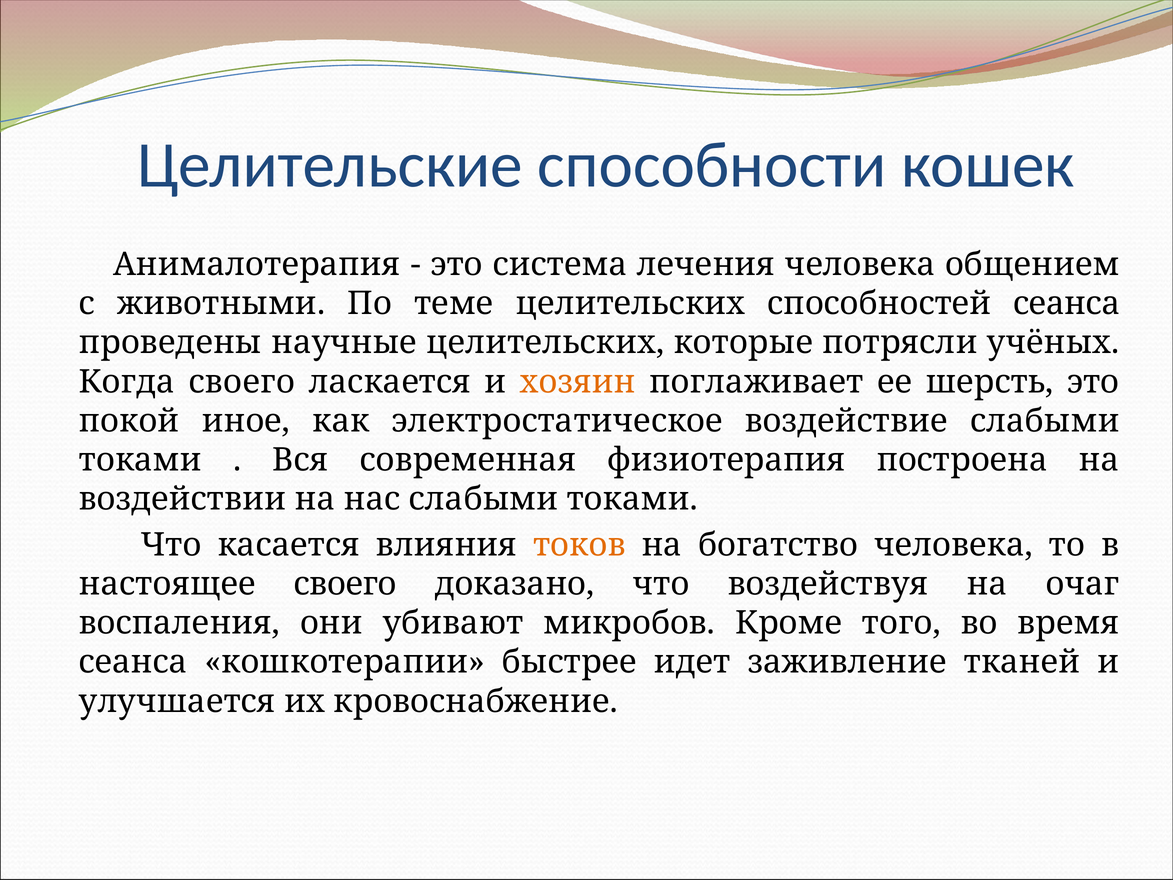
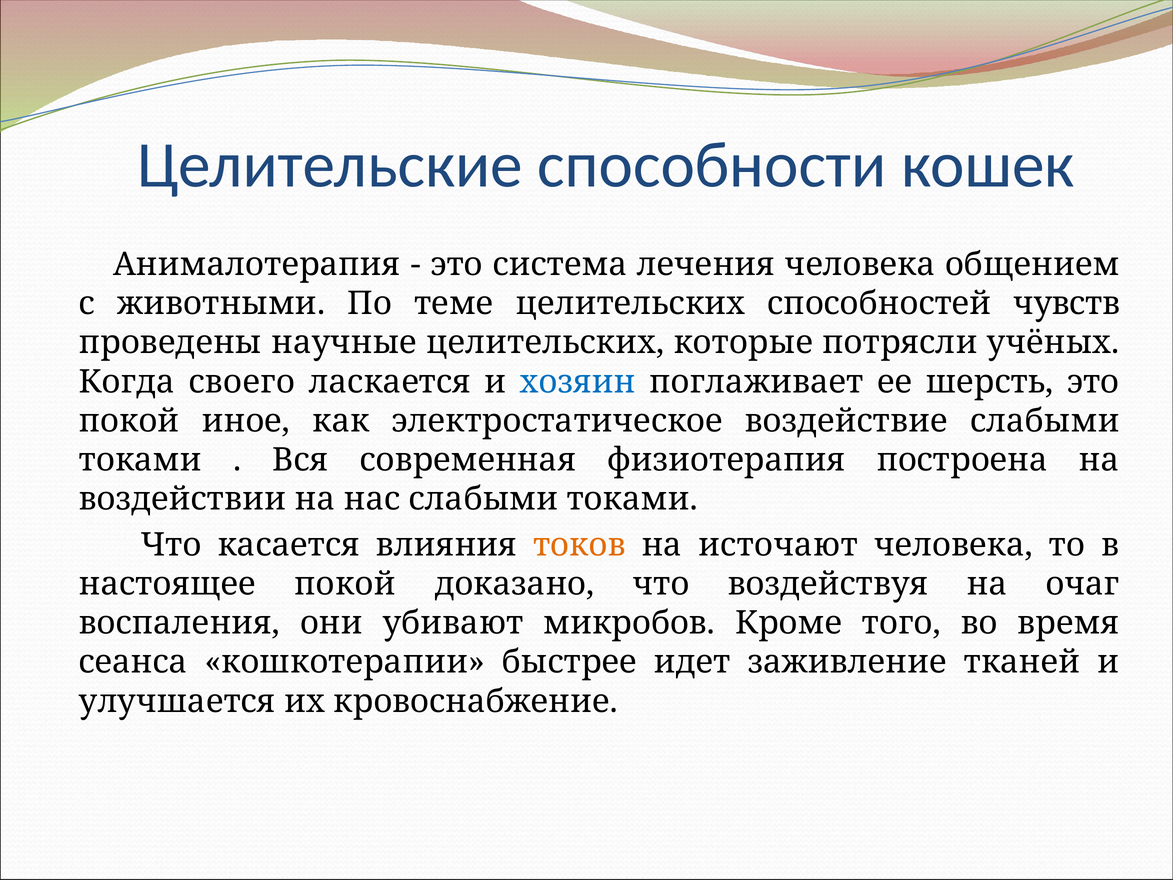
способностей сеанса: сеанса -> чувств (1067, 303)
хозяин colour: orange -> blue (578, 382)
богатство: богатство -> источают (778, 545)
настоящее своего: своего -> покой (345, 584)
